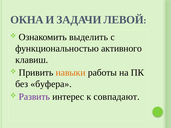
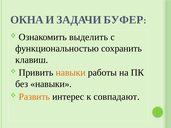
ЛЕВОЙ: ЛЕВОЙ -> БУФЕР (123, 20)
активного: активного -> сохранить (122, 49)
без буфера: буфера -> навыки (51, 84)
Развить colour: purple -> orange (34, 97)
